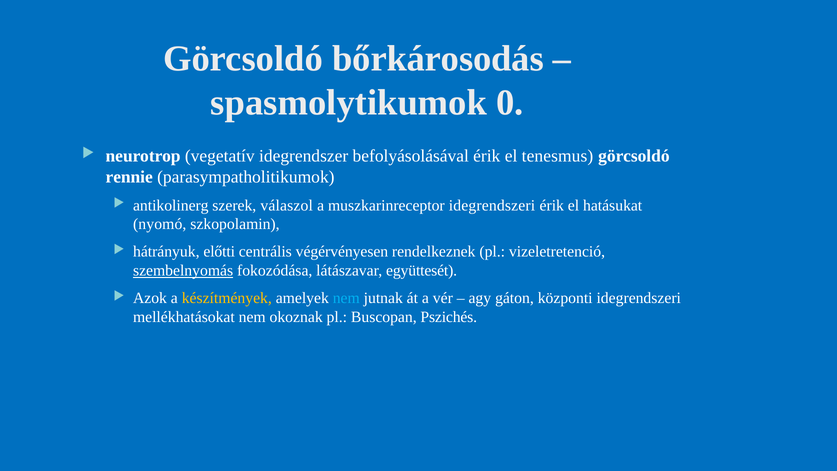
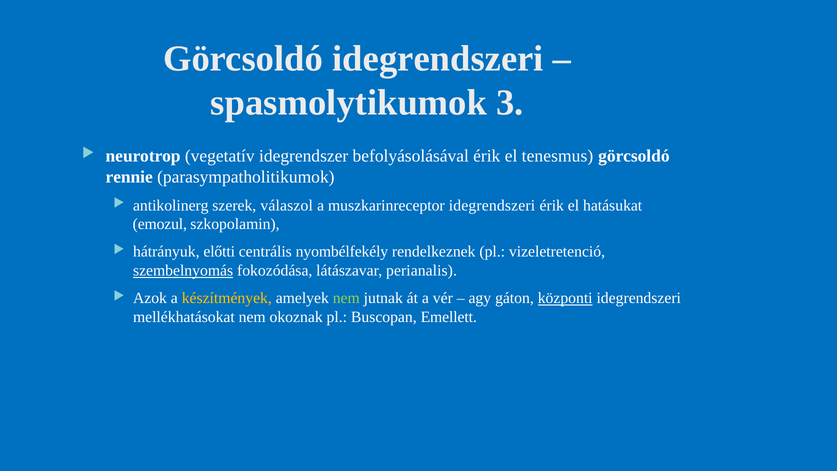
Görcsoldó bőrkárosodás: bőrkárosodás -> idegrendszeri (438, 59)
0: 0 -> 3 (510, 103)
nyomó: nyomó -> emozul (160, 224)
végérvényesen: végérvényesen -> nyombélfekély (342, 252)
együttesét: együttesét -> perianalis (422, 270)
nem colour: light blue -> light green (346, 298)
központi underline: none -> present (565, 298)
Pszichés: Pszichés -> Emellett (449, 317)
